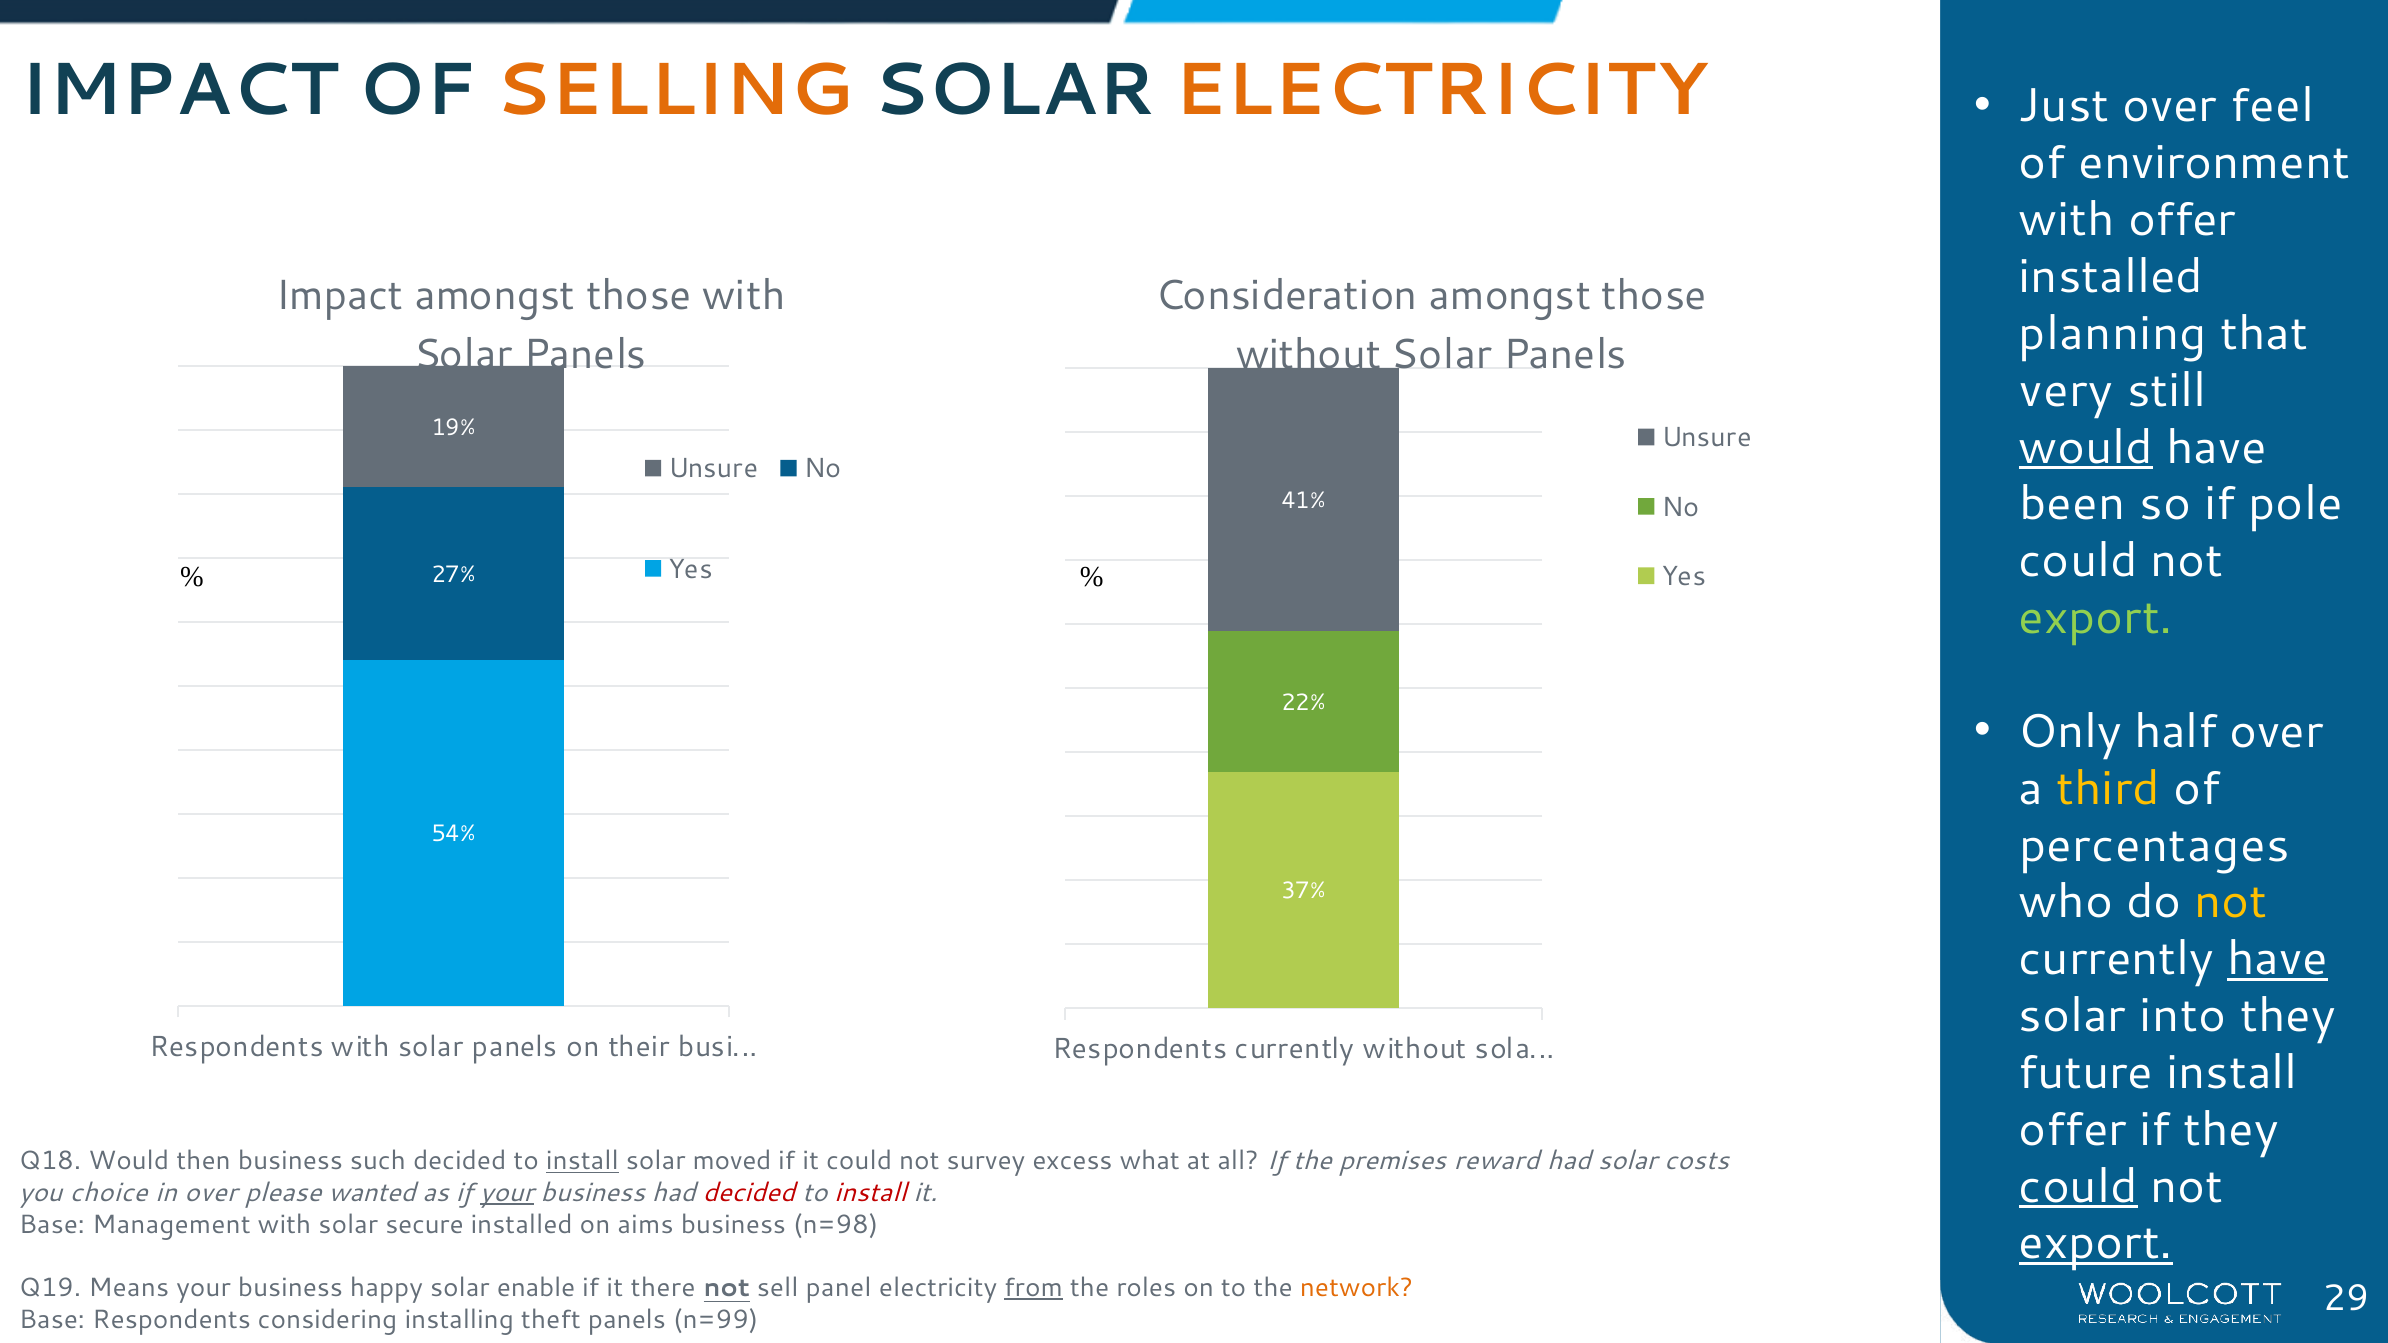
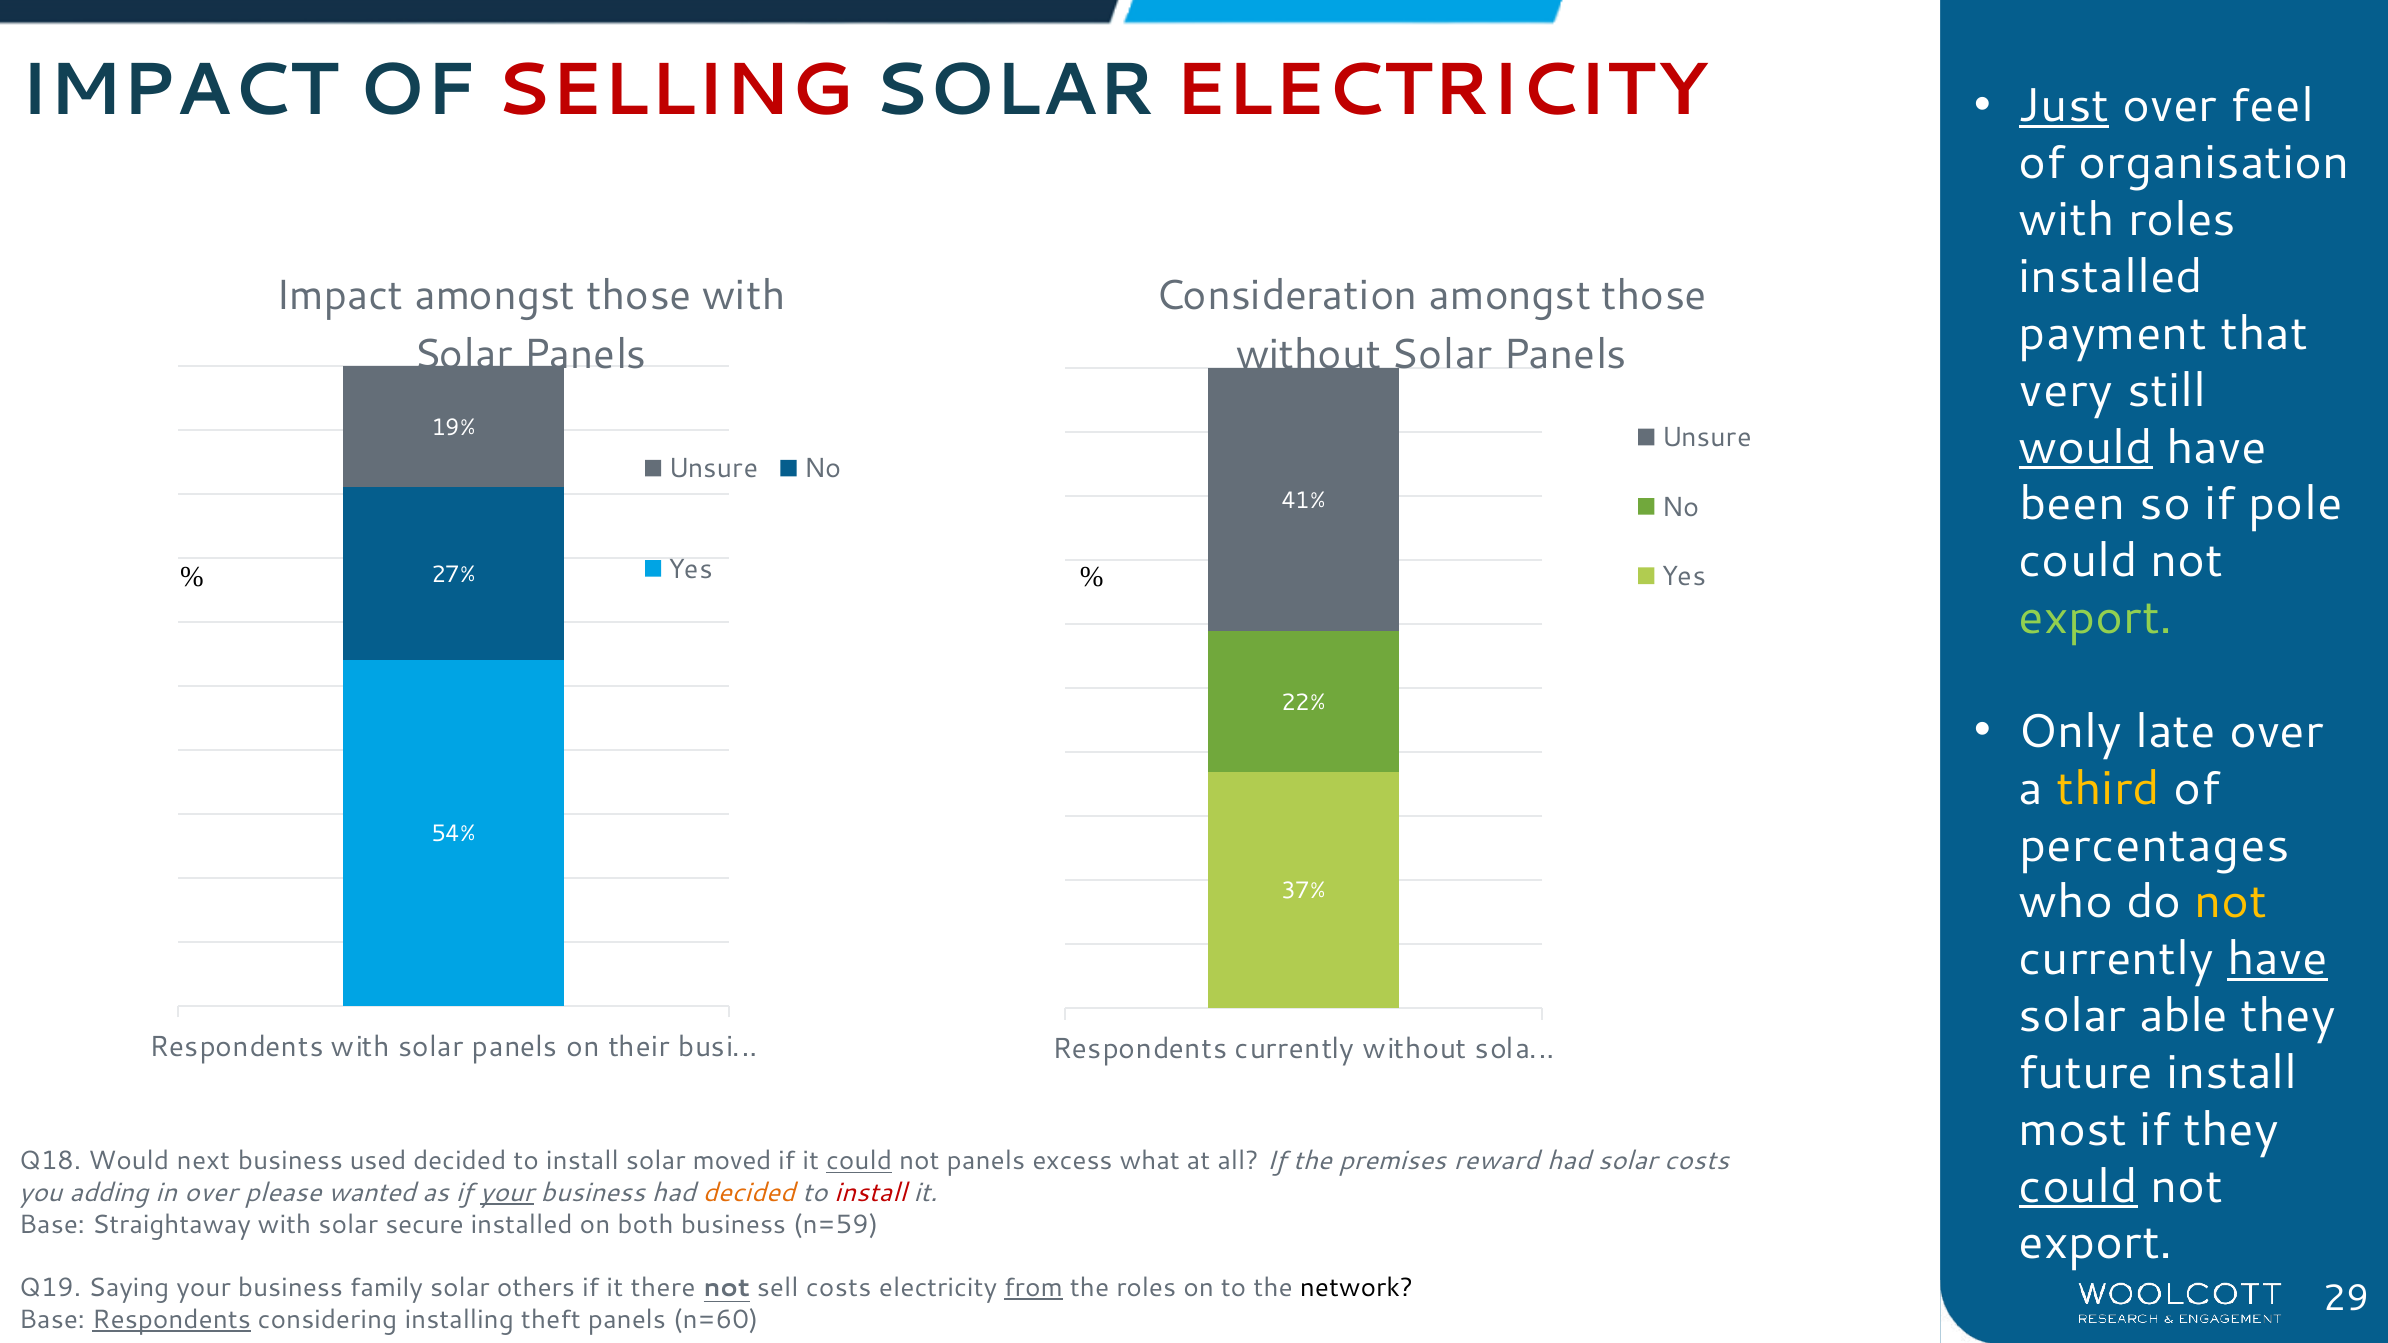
SELLING colour: orange -> red (675, 90)
ELECTRICITY colour: orange -> red (1441, 90)
Just underline: none -> present (2064, 106)
environment: environment -> organisation (2214, 163)
with offer: offer -> roles (2182, 220)
planning: planning -> payment (2113, 334)
half: half -> late (2176, 732)
into: into -> able (2184, 1016)
offer: offer -> most (2073, 1130)
then: then -> next (203, 1161)
such: such -> used (378, 1161)
install underline: present -> none (582, 1161)
could underline: none -> present (859, 1161)
not survey: survey -> panels (986, 1161)
choice: choice -> adding (109, 1193)
decided colour: red -> orange (749, 1193)
Management: Management -> Straightaway (172, 1225)
aims: aims -> both (645, 1225)
n=98: n=98 -> n=59 (836, 1225)
export underline: present -> none (2096, 1244)
Means: Means -> Saying (129, 1288)
happy: happy -> family (387, 1288)
enable: enable -> others (536, 1288)
sell panel: panel -> costs (839, 1288)
network colour: orange -> black (1357, 1288)
Respondents underline: none -> present (172, 1320)
n=99: n=99 -> n=60 (716, 1320)
